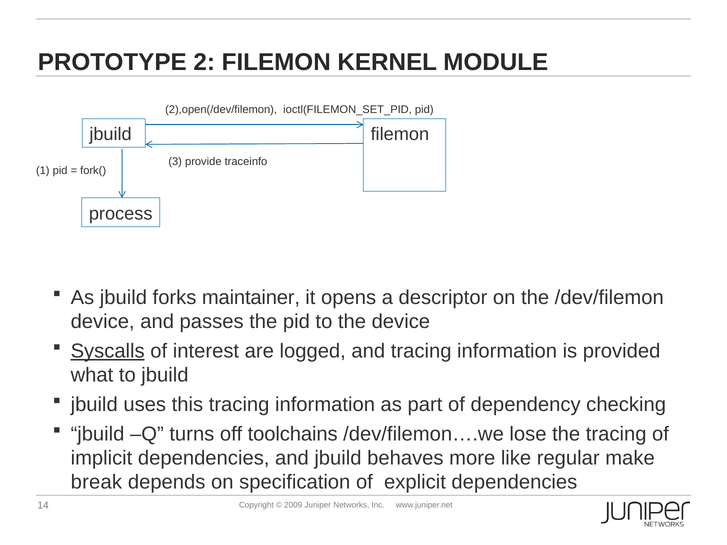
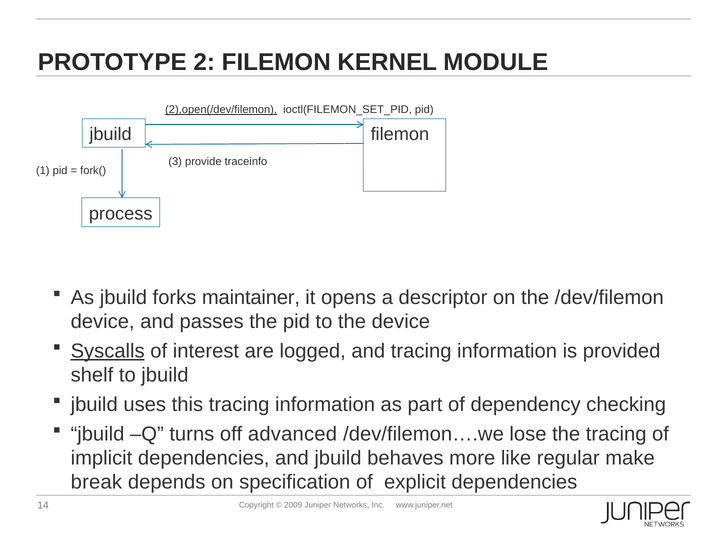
2),open(/dev/filemon underline: none -> present (221, 110)
what: what -> shelf (92, 375)
toolchains: toolchains -> advanced (292, 434)
